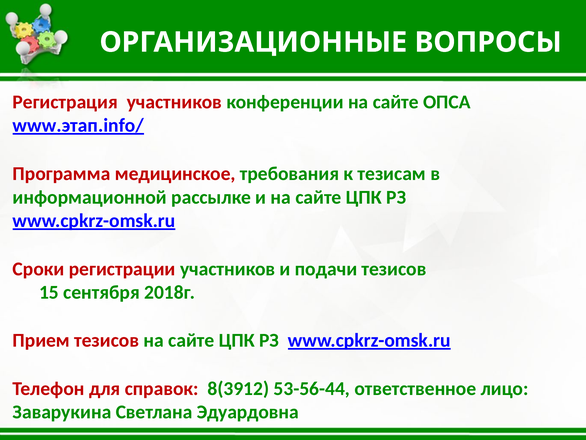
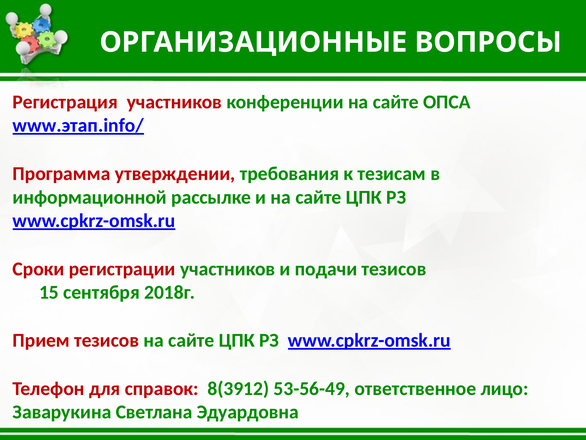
медицинское: медицинское -> утверждении (175, 174)
53-56-44: 53-56-44 -> 53-56-49 (312, 388)
